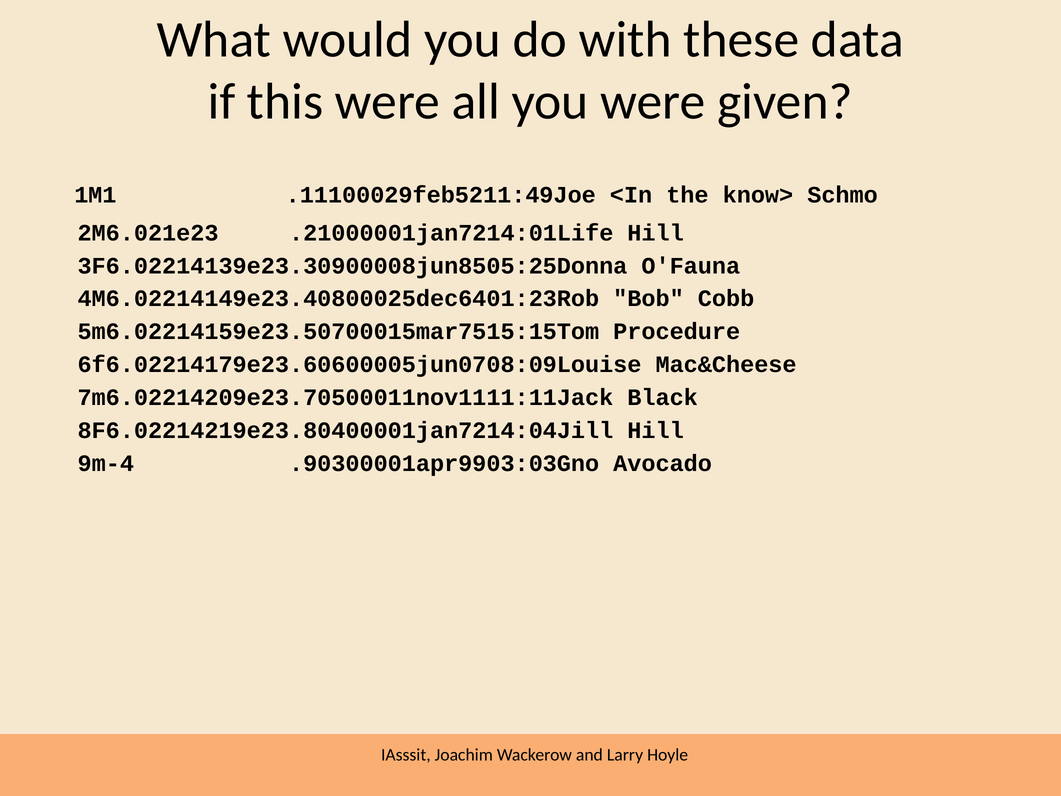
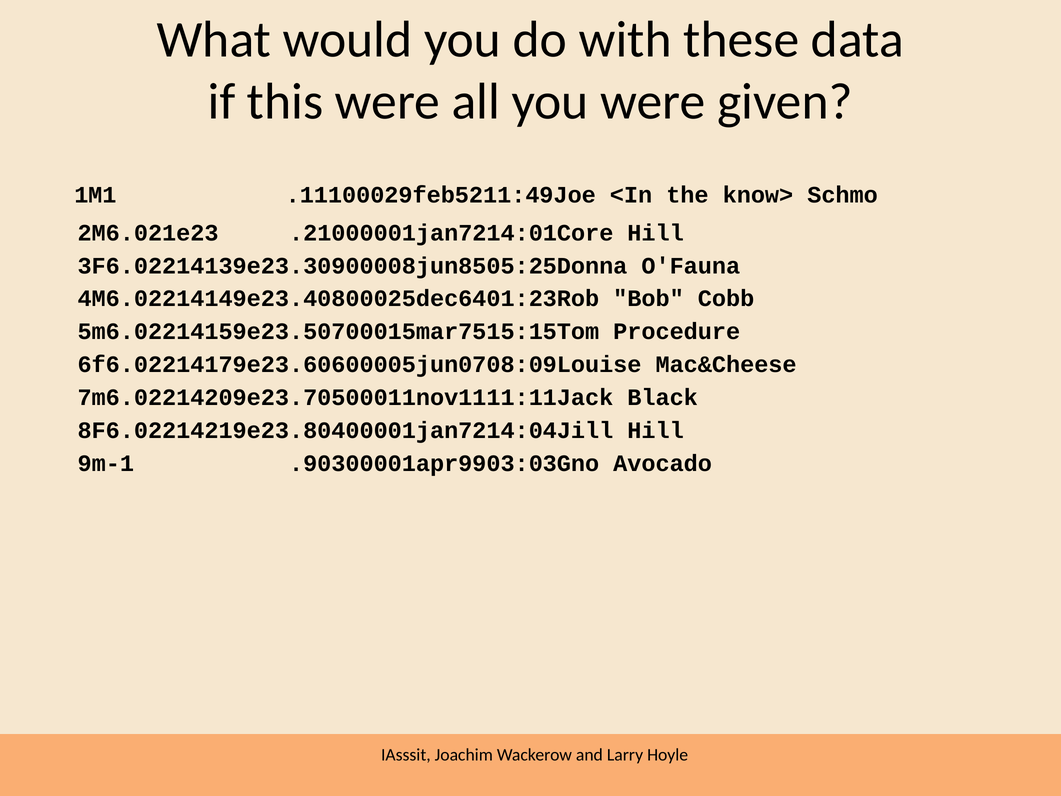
.21000001jan7214:01Life: .21000001jan7214:01Life -> .21000001jan7214:01Core (451, 233)
9m-4: 9m-4 -> 9m-1 (106, 463)
